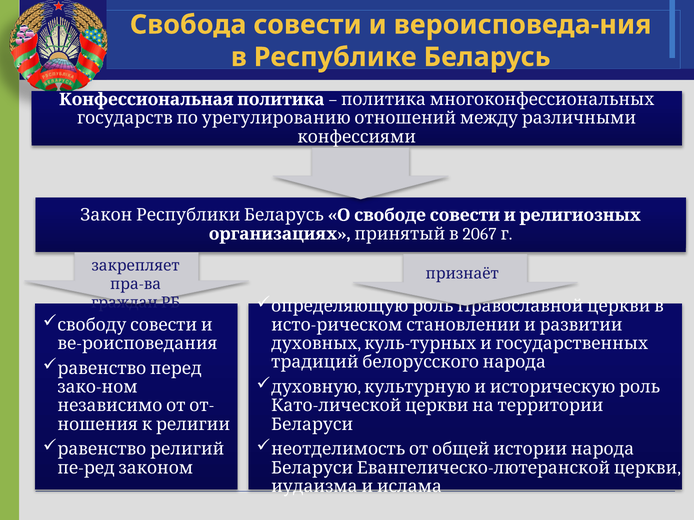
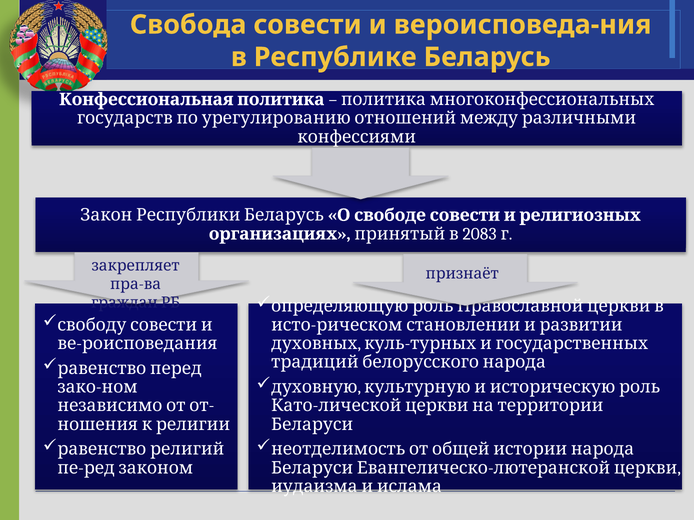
2067: 2067 -> 2083 (480, 234)
